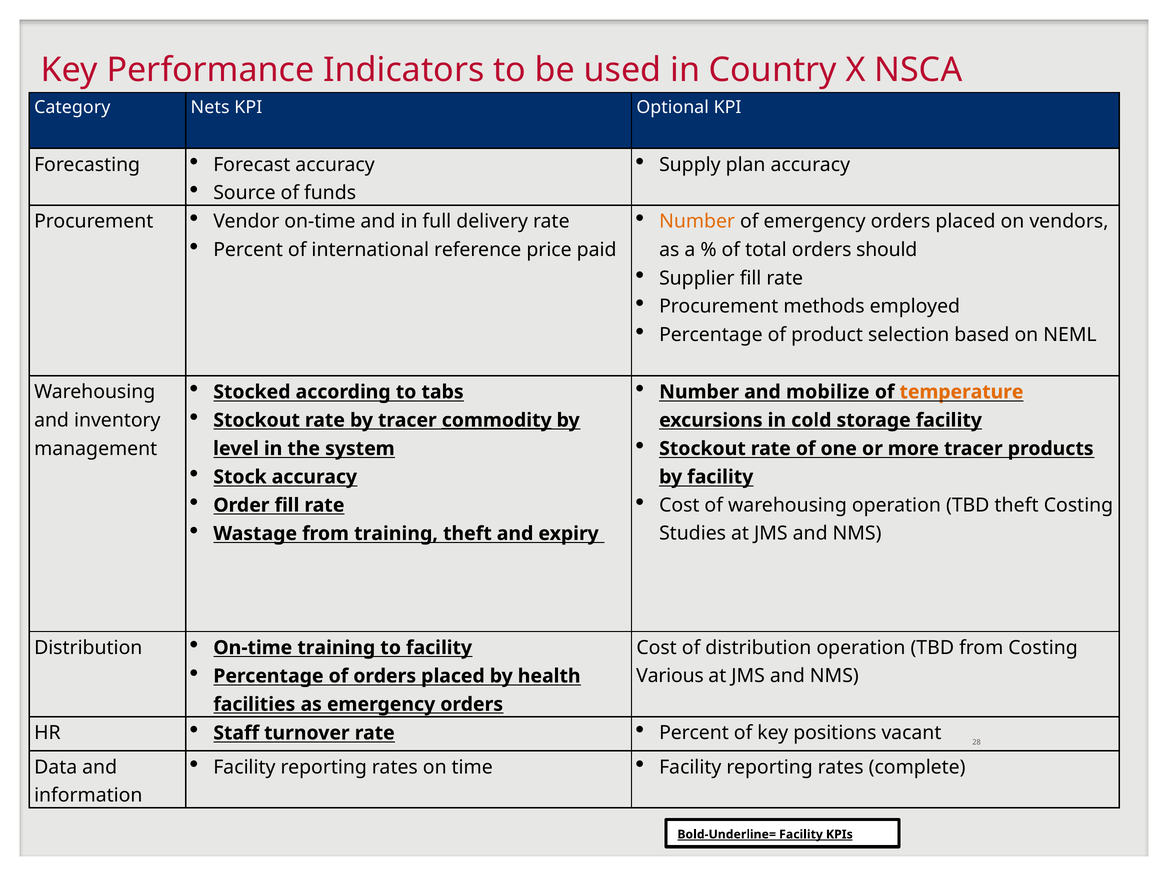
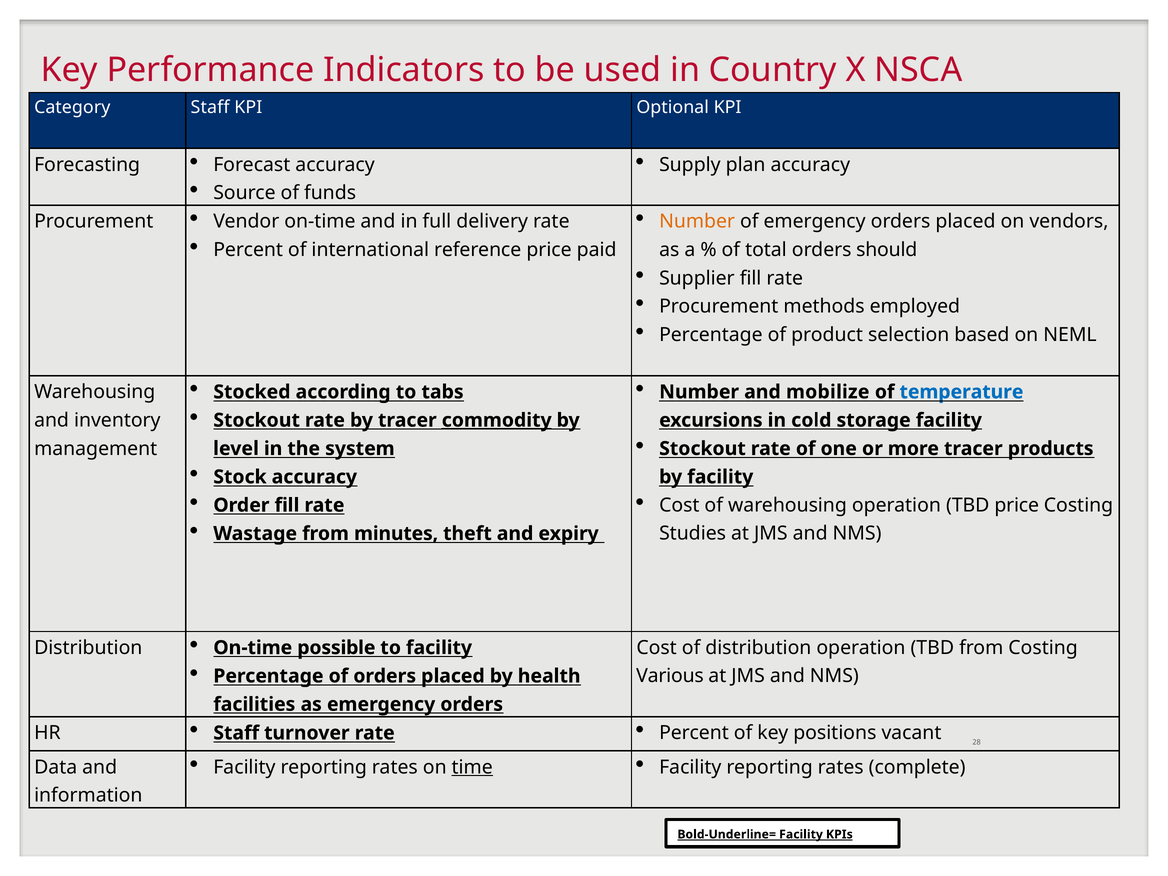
Category Nets: Nets -> Staff (210, 107)
temperature colour: orange -> blue (961, 392)
TBD theft: theft -> price (1017, 505)
from training: training -> minutes (396, 534)
On-time training: training -> possible (336, 648)
time underline: none -> present (472, 767)
